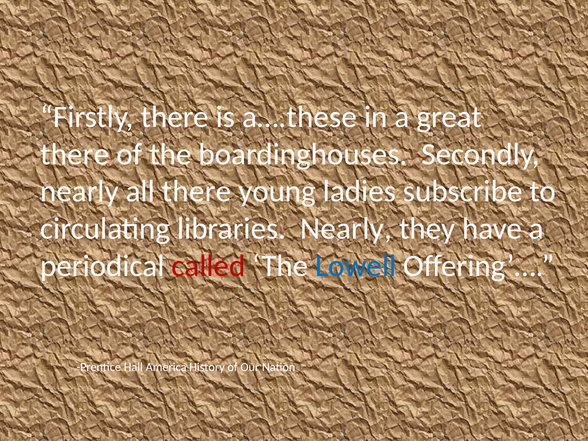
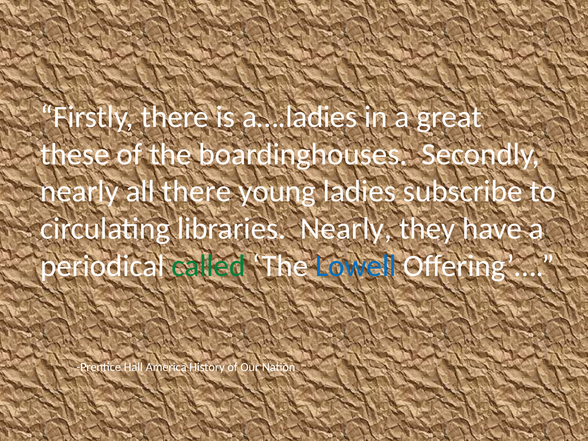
a….these: a….these -> a….ladies (300, 117)
there: there -> these (75, 154)
called colour: red -> green (208, 266)
